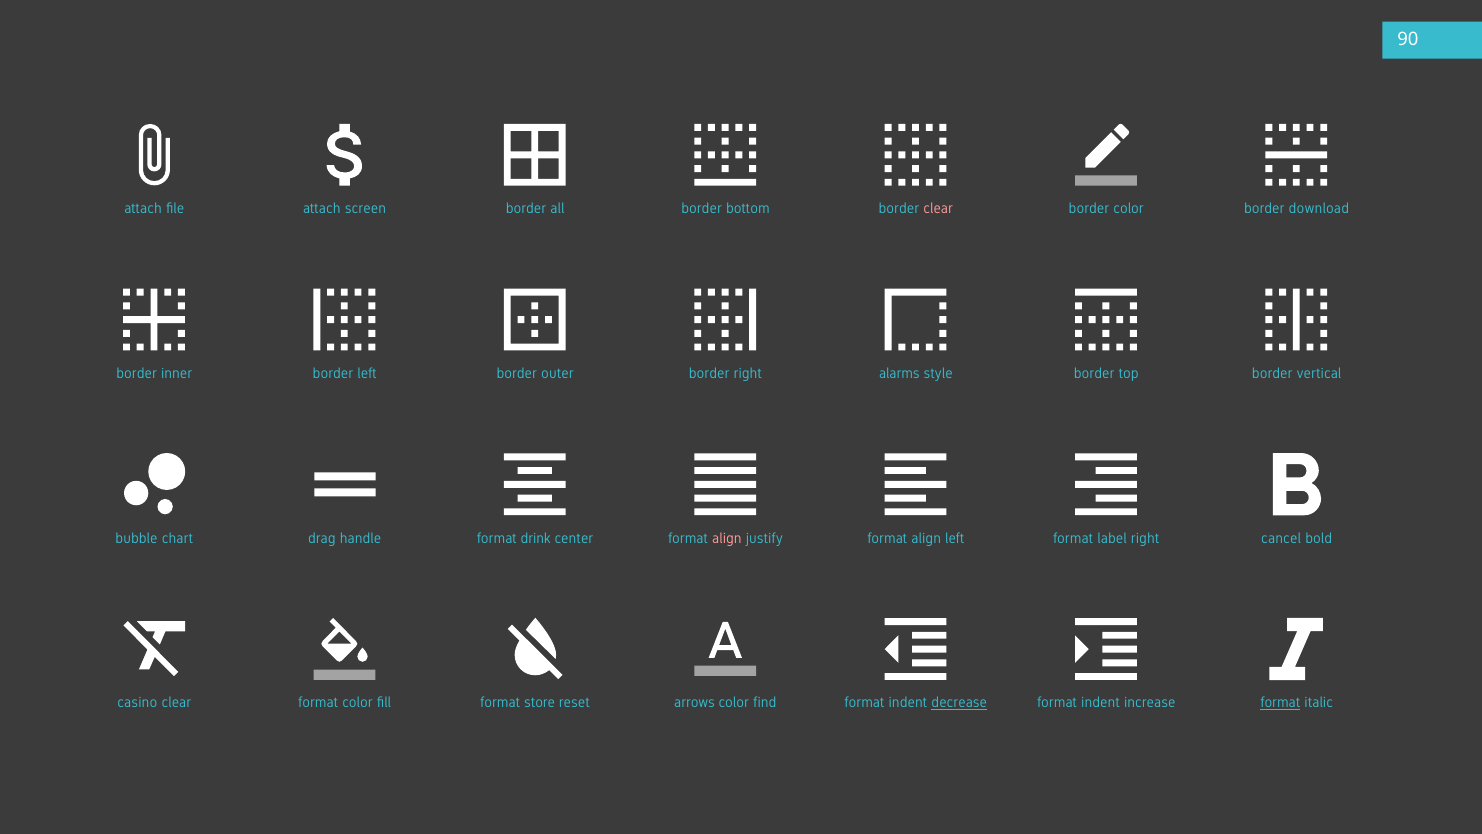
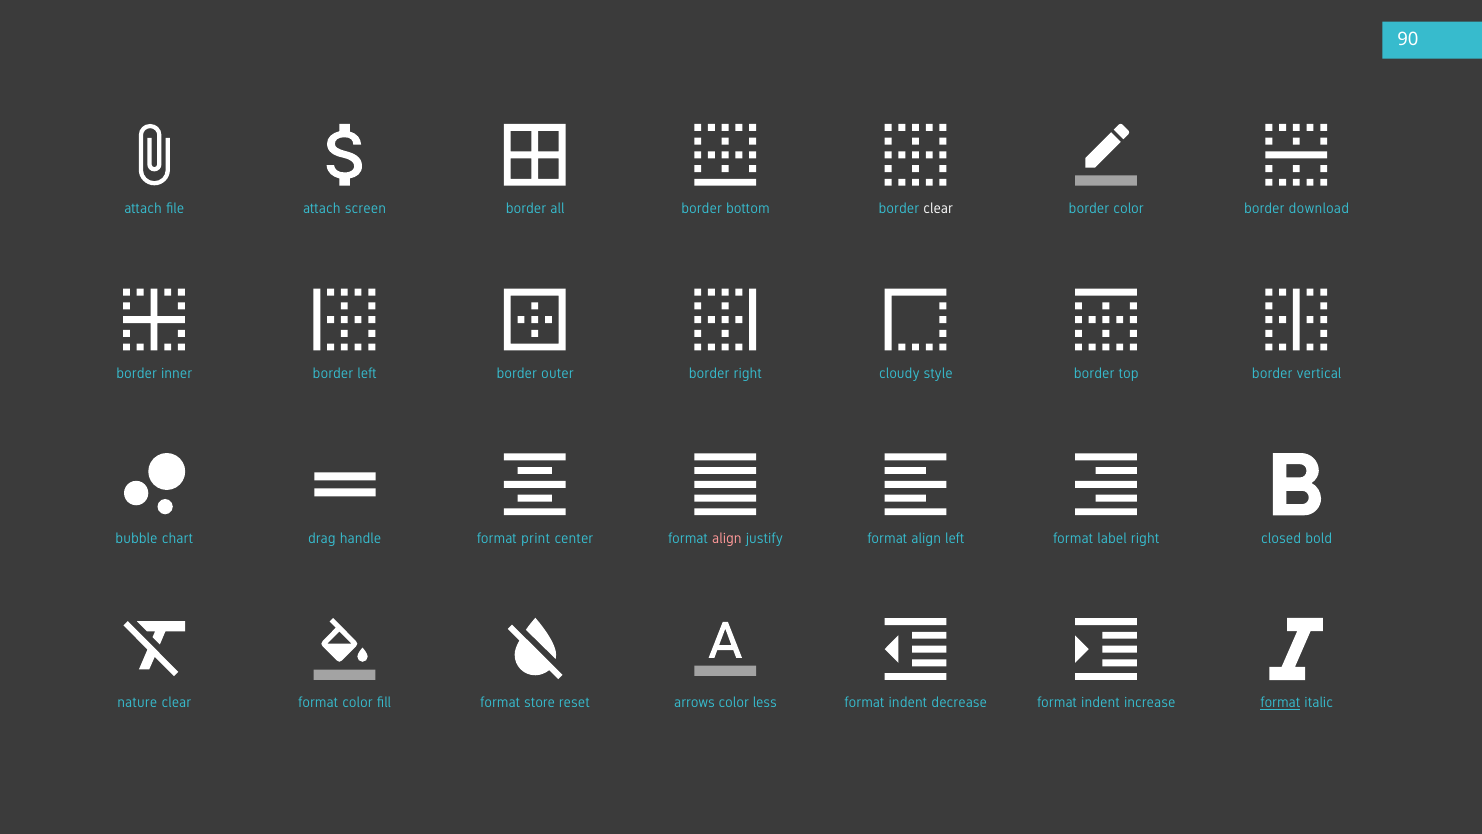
clear colour: pink -> white (938, 209)
alarms: alarms -> cloudy (899, 374)
drink: drink -> print (536, 538)
cancel: cancel -> closed (1281, 538)
casino: casino -> nature (137, 703)
find: find -> less (765, 703)
decrease underline: present -> none (959, 703)
